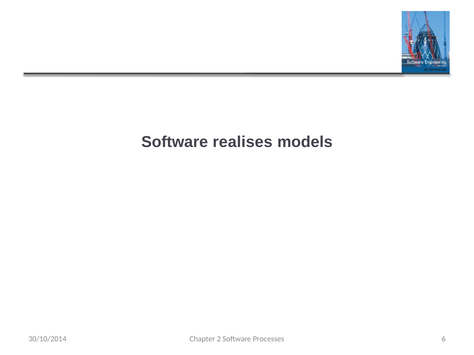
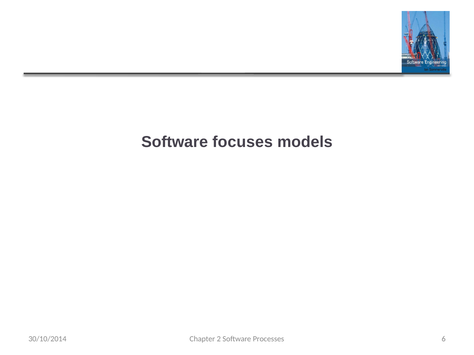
realises: realises -> focuses (243, 142)
